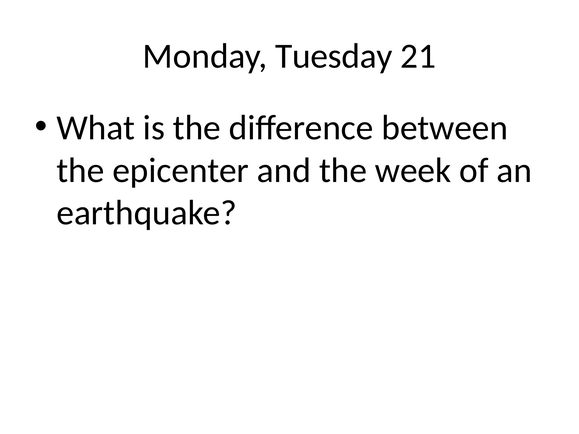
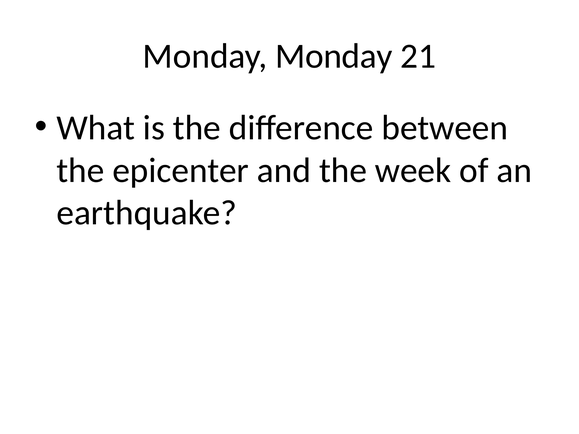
Monday Tuesday: Tuesday -> Monday (334, 56)
